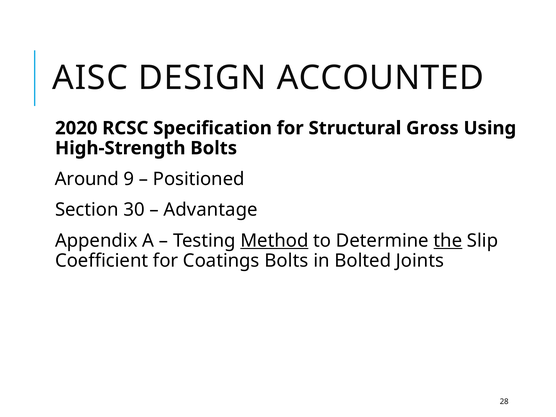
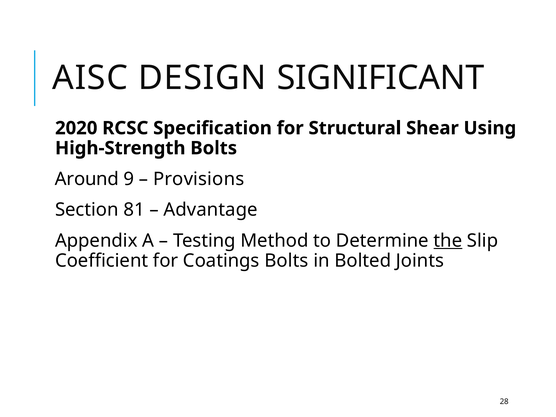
ACCOUNTED: ACCOUNTED -> SIGNIFICANT (381, 78)
Gross: Gross -> Shear (432, 128)
Positioned: Positioned -> Provisions (199, 179)
30: 30 -> 81 (134, 210)
Method underline: present -> none (274, 241)
